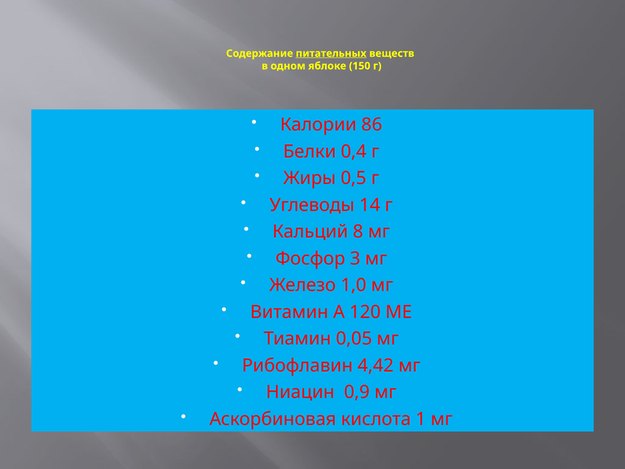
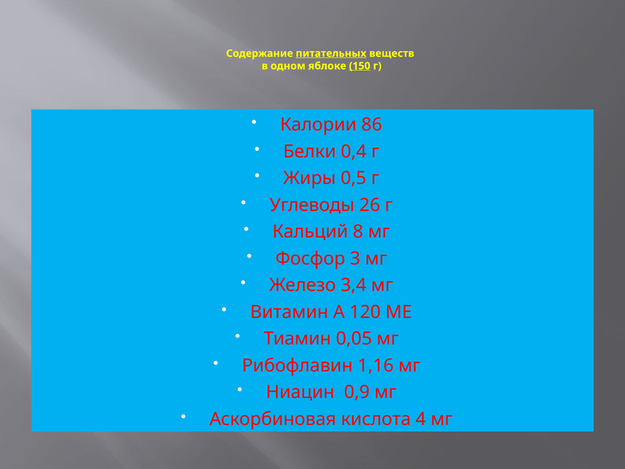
150 underline: none -> present (360, 66)
14: 14 -> 26 (370, 205)
1,0: 1,0 -> 3,4 (354, 285)
4,42: 4,42 -> 1,16 (376, 365)
1: 1 -> 4 (421, 419)
